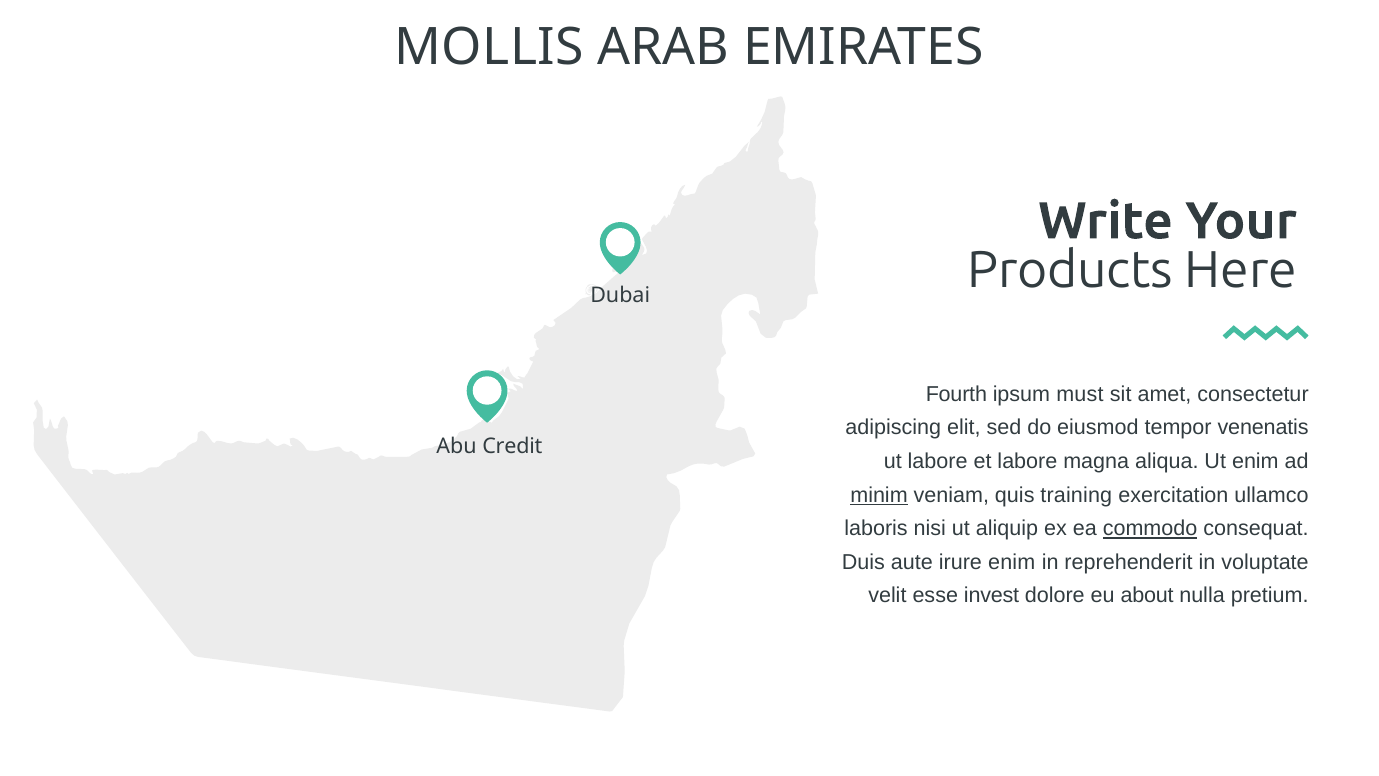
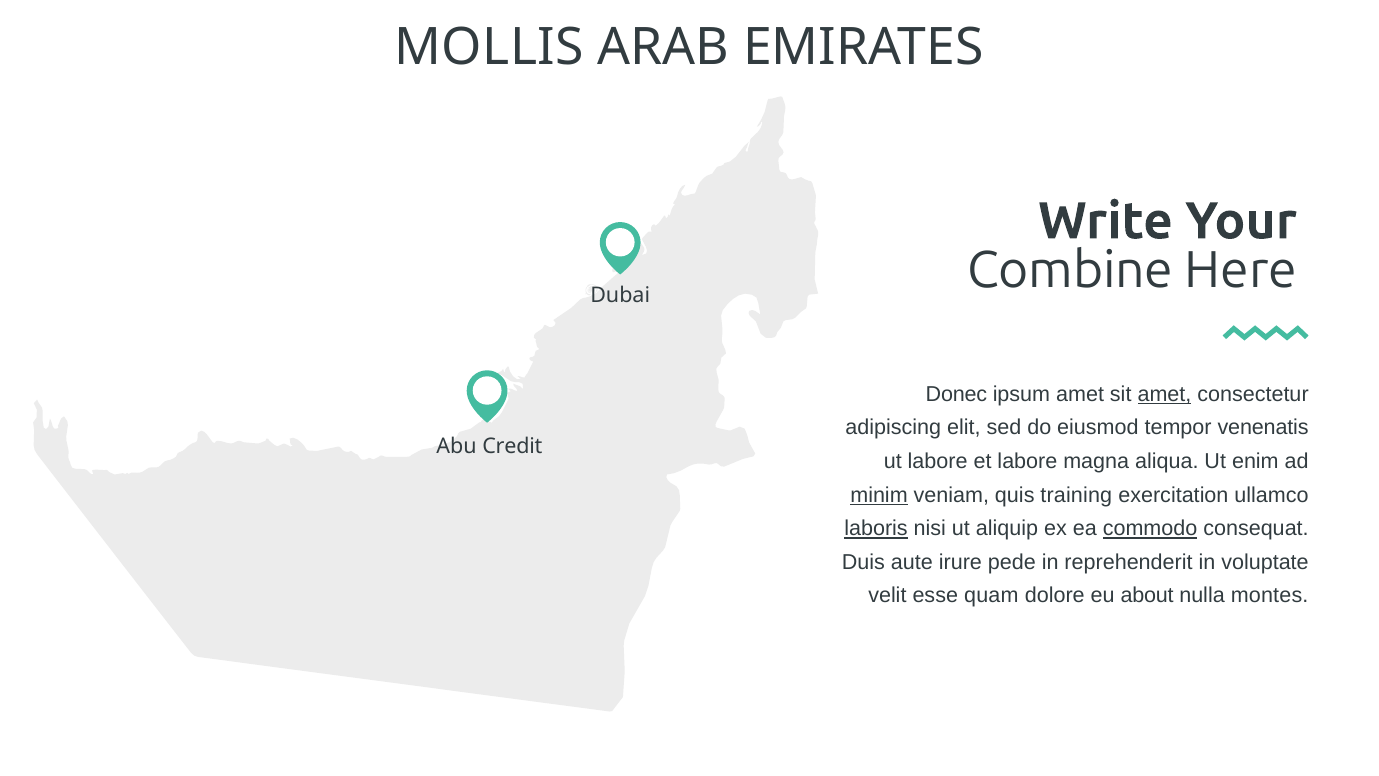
Products: Products -> Combine (1070, 271)
Fourth: Fourth -> Donec (956, 394)
ipsum must: must -> amet (1080, 394)
amet underline: none -> present (1164, 394)
laboris underline: none -> present (876, 528)
irure enim: enim -> pede (1012, 562)
invest: invest -> quam (991, 596)
pretium: pretium -> montes (1270, 596)
